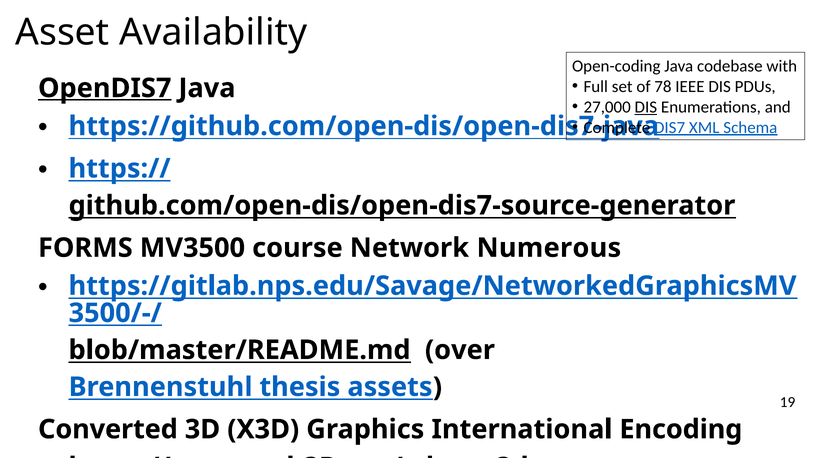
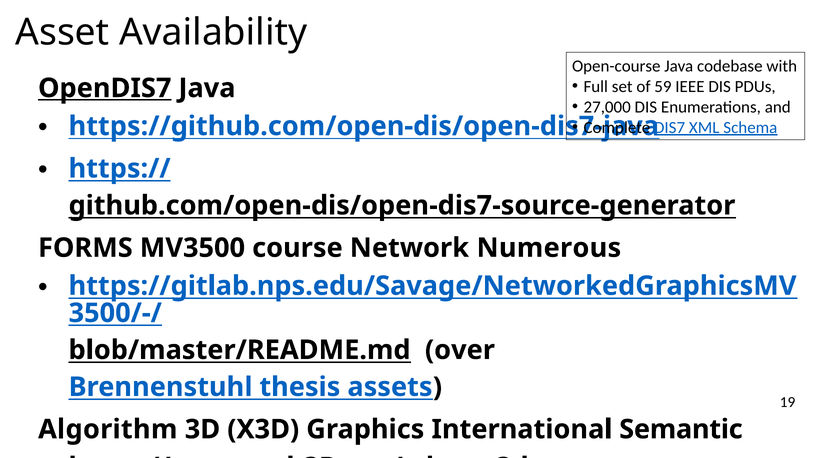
Open-coding: Open-coding -> Open-course (616, 66)
78: 78 -> 59 (663, 87)
DIS underline: present -> none (646, 107)
Converted: Converted -> Algorithm (108, 429)
Encoding: Encoding -> Semantic (681, 429)
